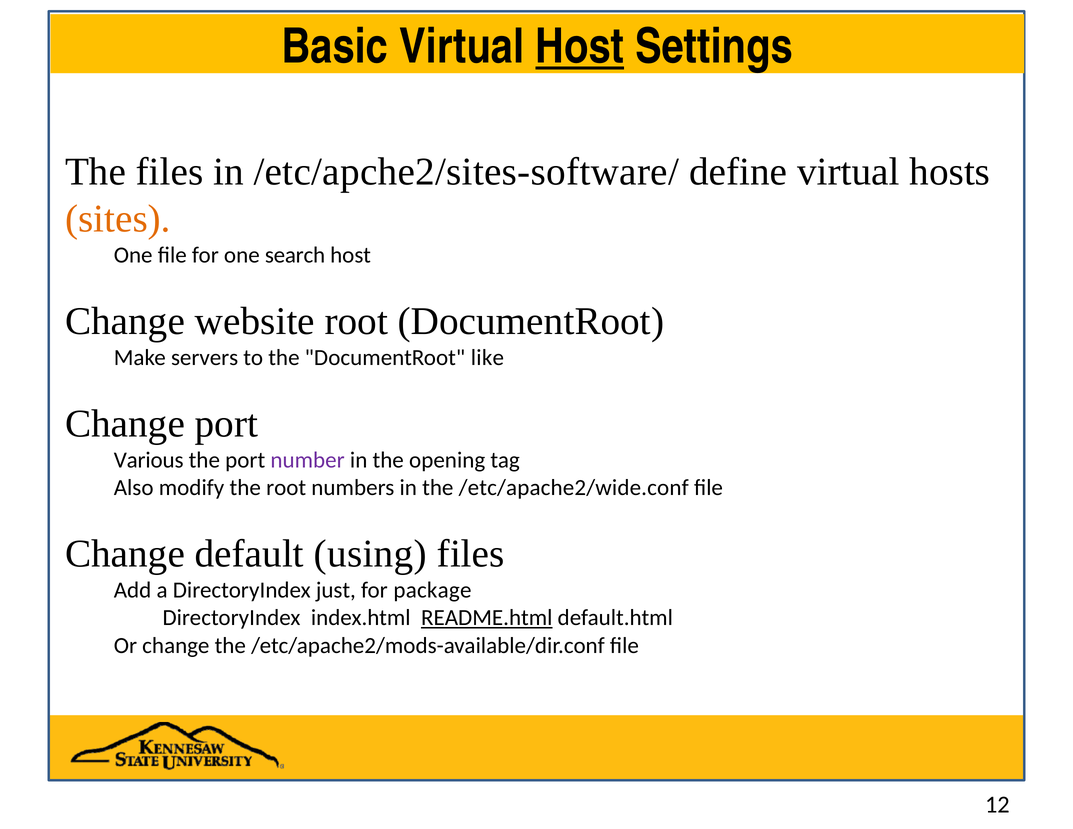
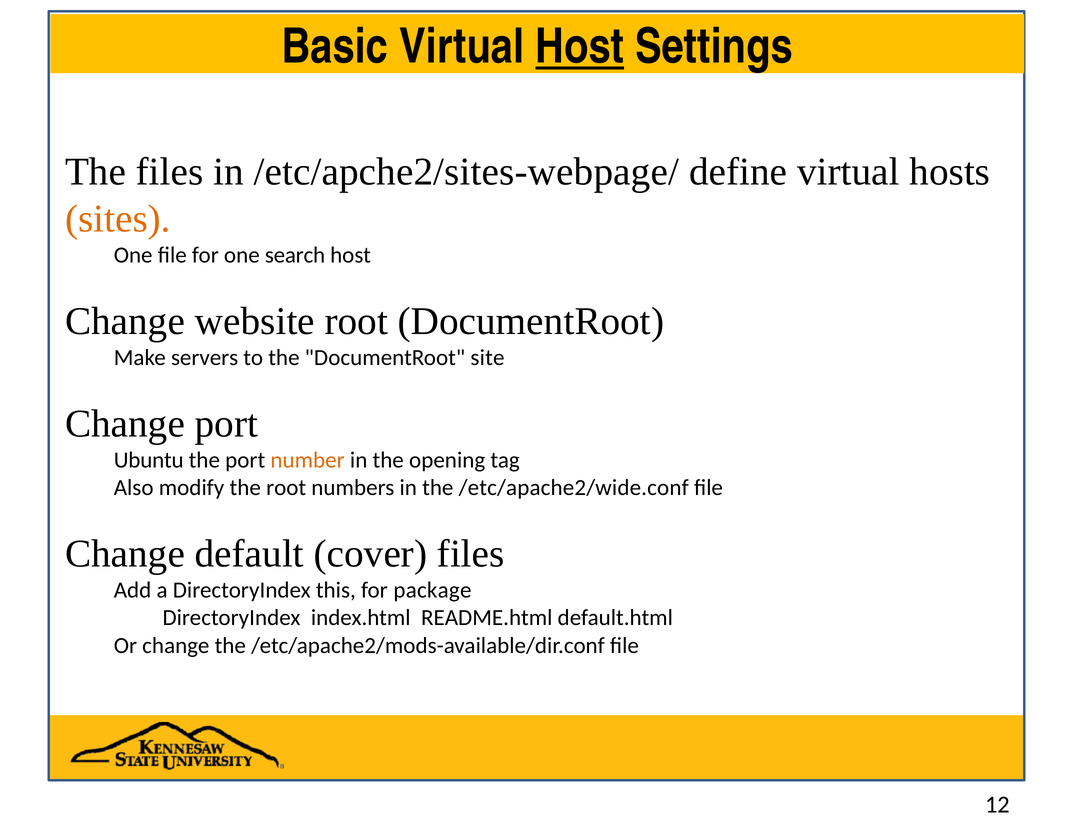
/etc/apche2/sites-software/: /etc/apche2/sites-software/ -> /etc/apche2/sites-webpage/ (466, 172)
like: like -> site (487, 358)
Various: Various -> Ubuntu (149, 460)
number colour: purple -> orange (308, 460)
using: using -> cover (370, 554)
just: just -> this (336, 590)
README.html underline: present -> none (487, 618)
